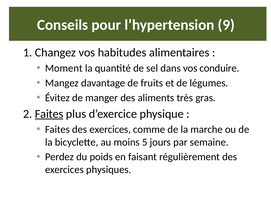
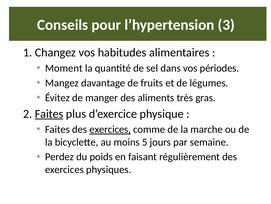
9: 9 -> 3 (226, 25)
conduire: conduire -> périodes (219, 68)
exercices underline: none -> present (110, 129)
